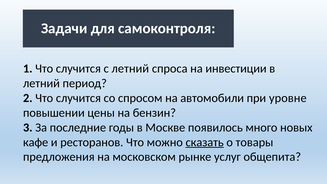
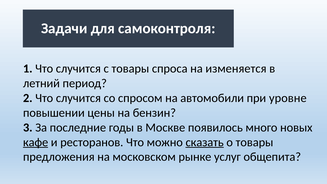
с летний: летний -> товары (130, 69)
инвестиции: инвестиции -> изменяется (236, 69)
кафе underline: none -> present (36, 142)
